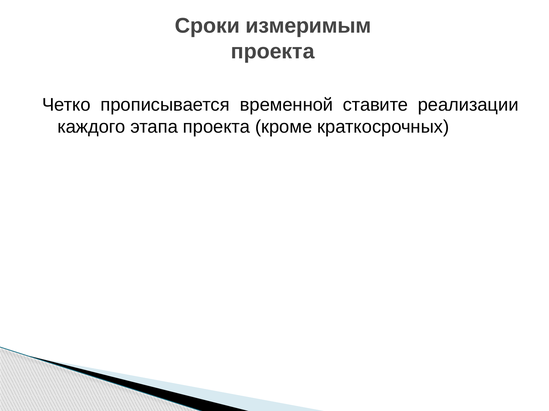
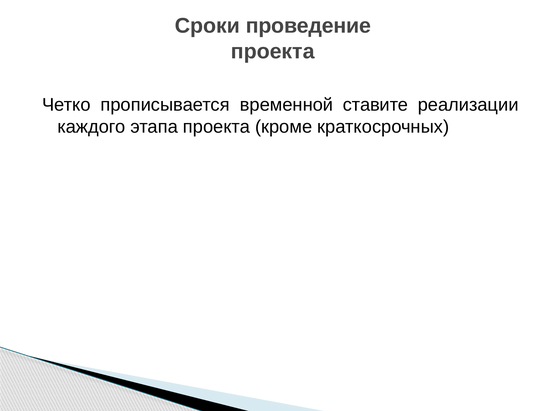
измеримым: измеримым -> проведение (308, 26)
